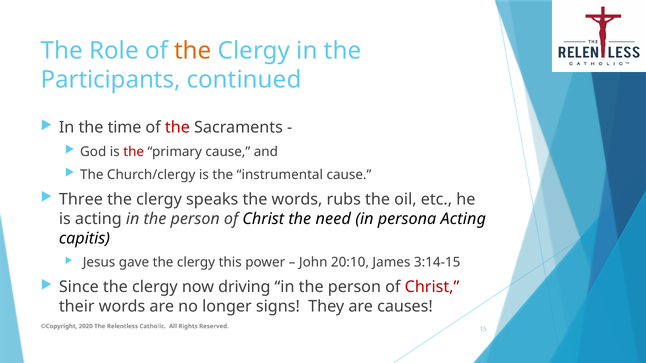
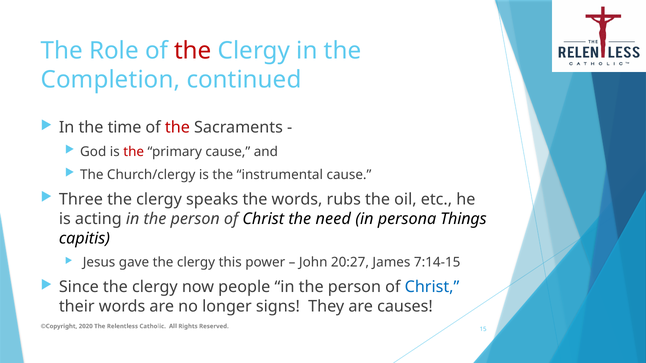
the colour: orange -> red (193, 51)
Participants: Participants -> Completion (111, 80)
persona Acting: Acting -> Things (463, 219)
20:10: 20:10 -> 20:27 (350, 263)
3:14-15: 3:14-15 -> 7:14-15 (437, 263)
driving: driving -> people (244, 287)
Christ colour: red -> blue (432, 287)
